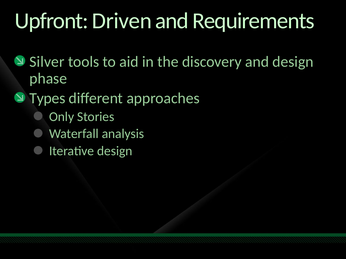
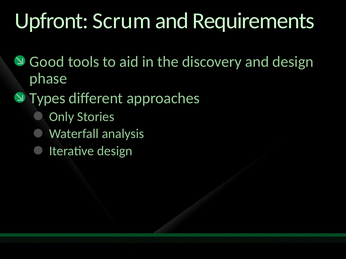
Driven: Driven -> Scrum (122, 21)
Silver: Silver -> Good (47, 62)
